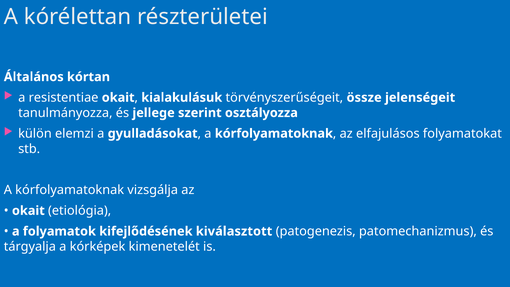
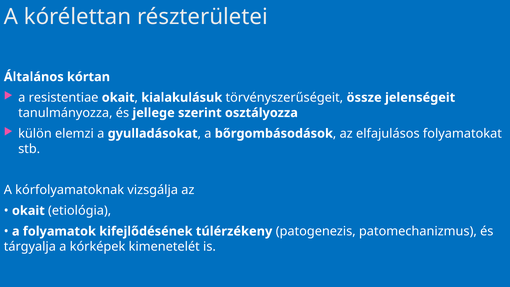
kórfolyamatoknak: kórfolyamatoknak -> bőrgombásodások (274, 133)
kiválasztott: kiválasztott -> túlérzékeny (234, 231)
